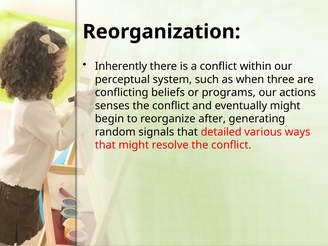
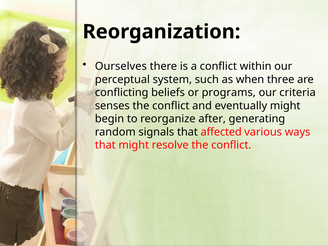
Inherently: Inherently -> Ourselves (121, 66)
actions: actions -> criteria (298, 93)
detailed: detailed -> affected (221, 132)
